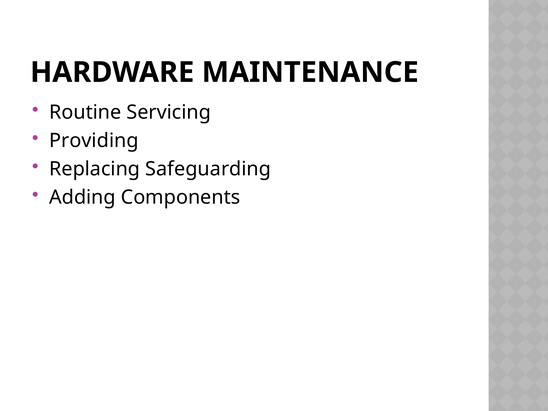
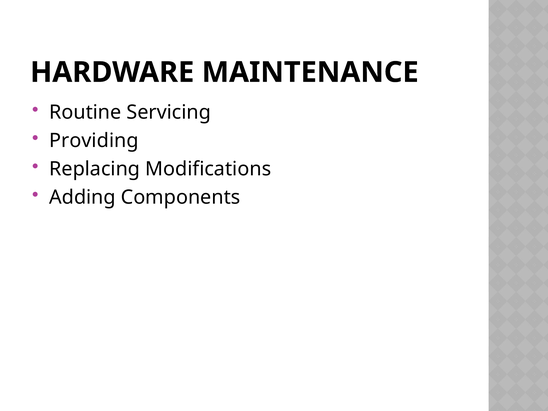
Safeguarding: Safeguarding -> Modifications (208, 169)
